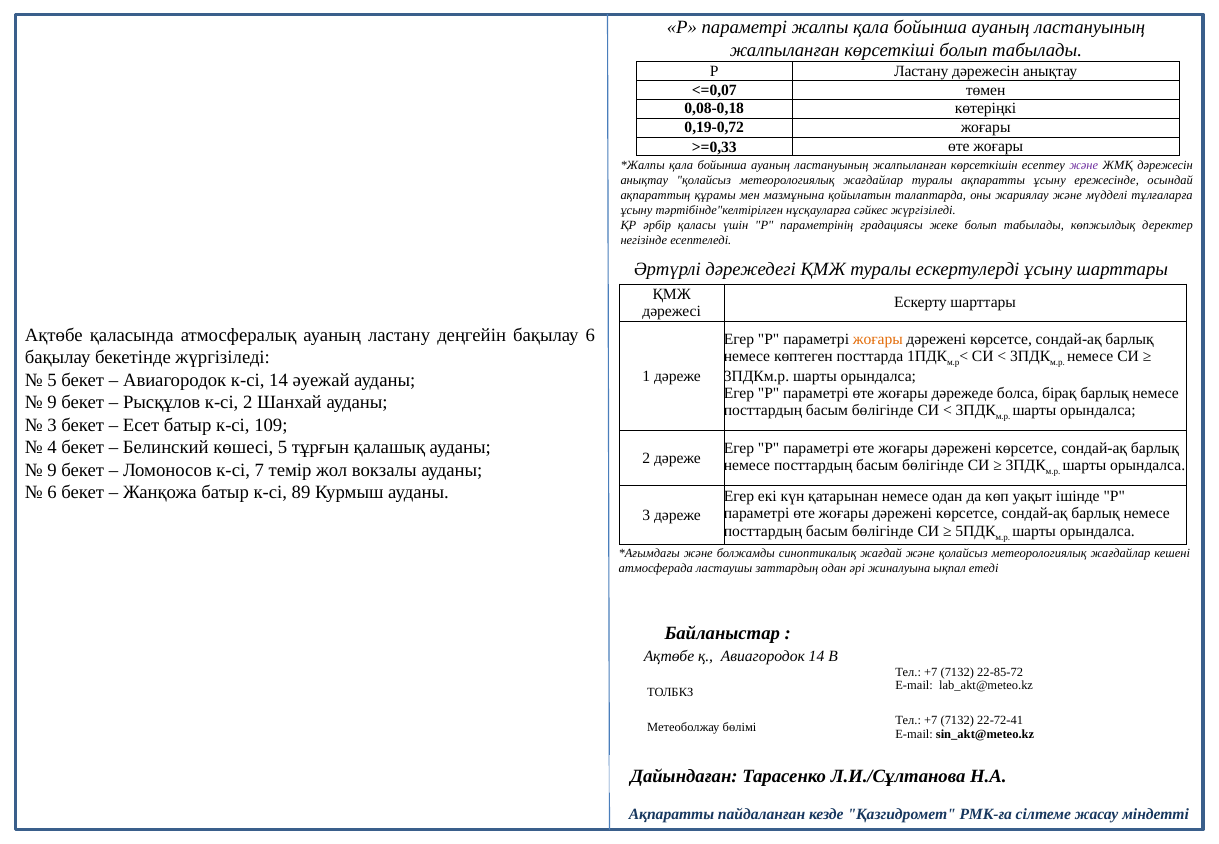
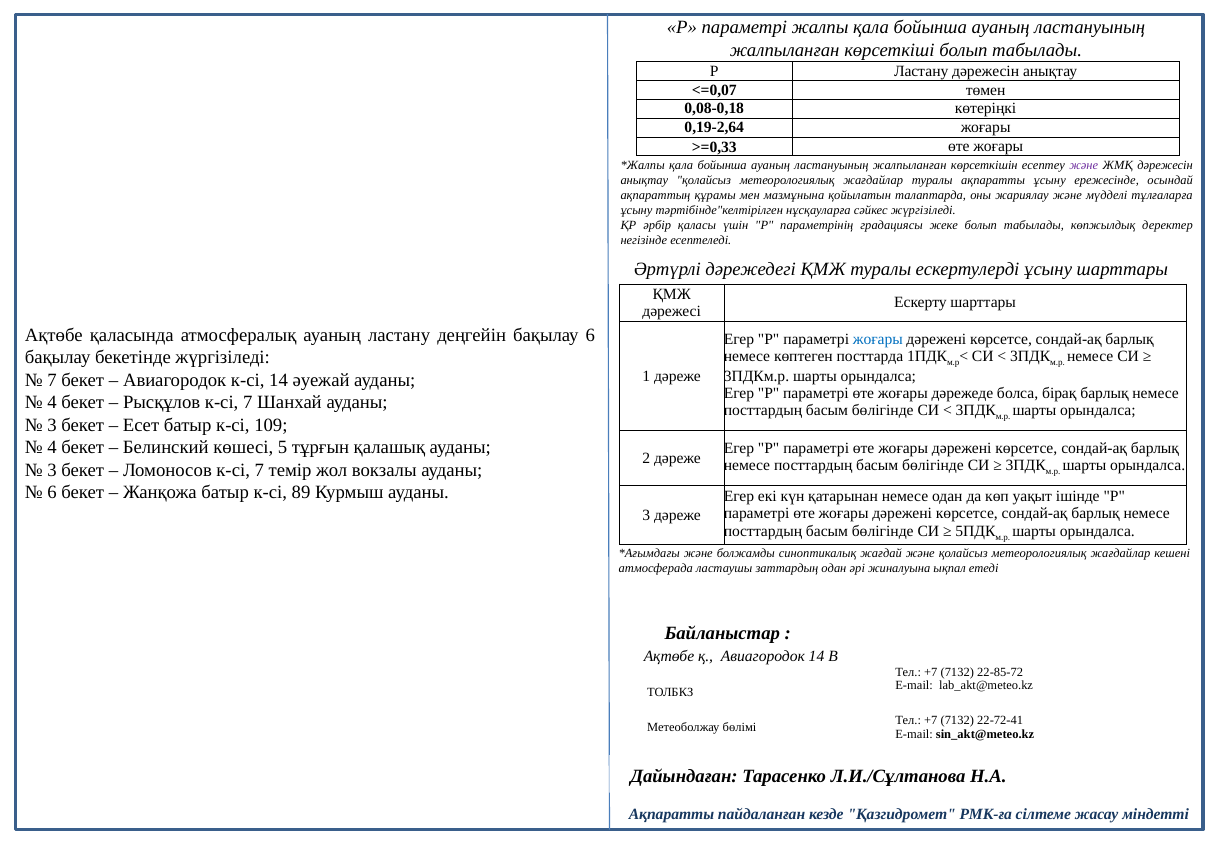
0,19-0,72: 0,19-0,72 -> 0,19-2,64 (714, 128)
жоғары colour: orange -> blue (878, 339)
5: 5 -> 7 (52, 380)
9: 9 -> 4 (52, 402)
Рысқұлов к-сі 2: 2 -> 7 (248, 402)
9: 9 -> 3 (52, 470)
